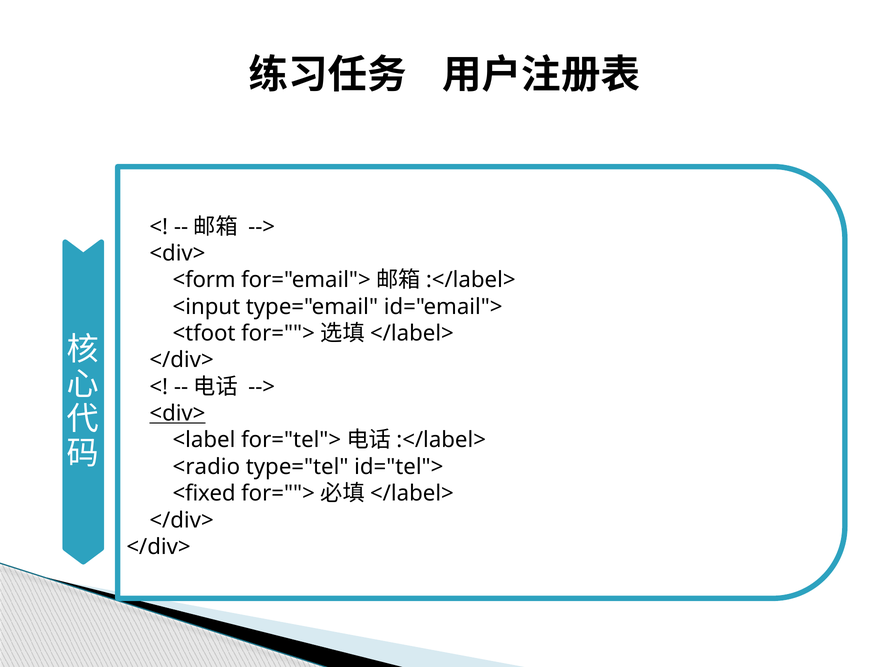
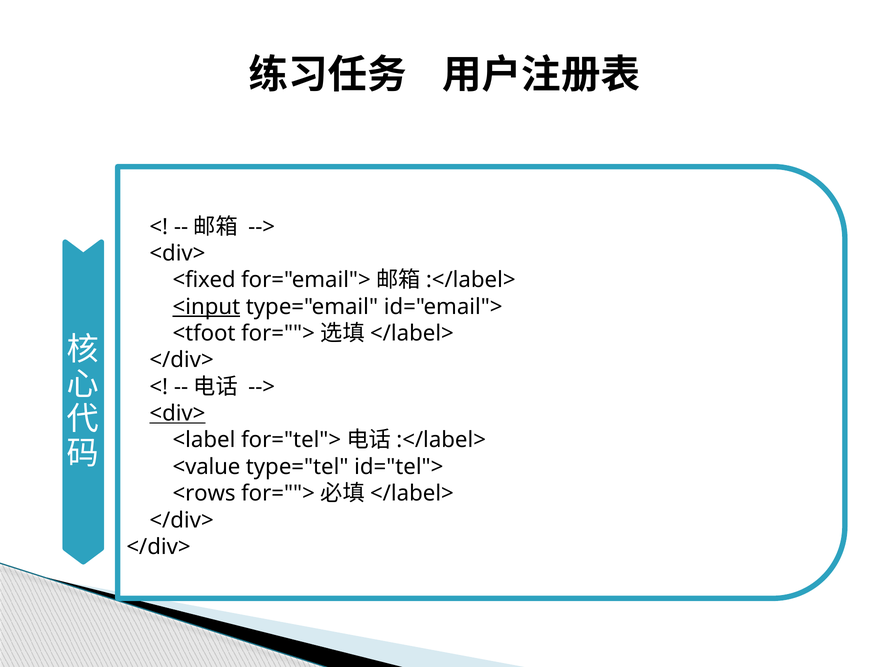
<form: <form -> <fixed (204, 280)
<input underline: none -> present (206, 307)
<radio: <radio -> <value (206, 467)
<fixed: <fixed -> <rows (204, 493)
